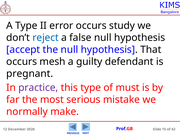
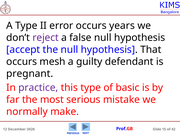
study: study -> years (122, 26)
reject colour: blue -> purple (46, 38)
must: must -> basic (128, 88)
